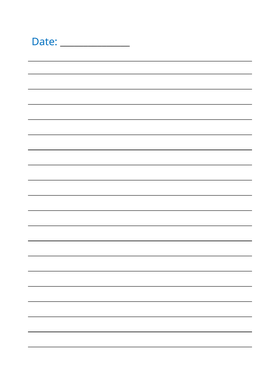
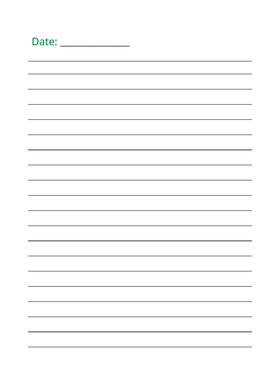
Date colour: blue -> green (45, 42)
